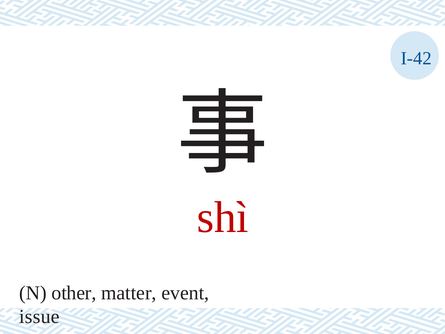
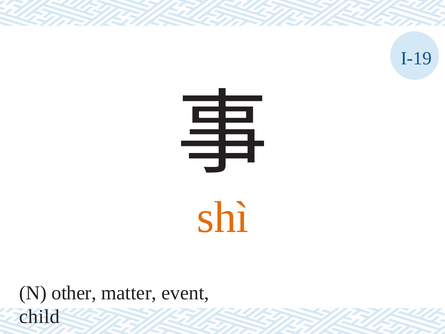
I-42: I-42 -> I-19 (416, 58)
shì colour: red -> orange (223, 217)
issue: issue -> child (39, 317)
